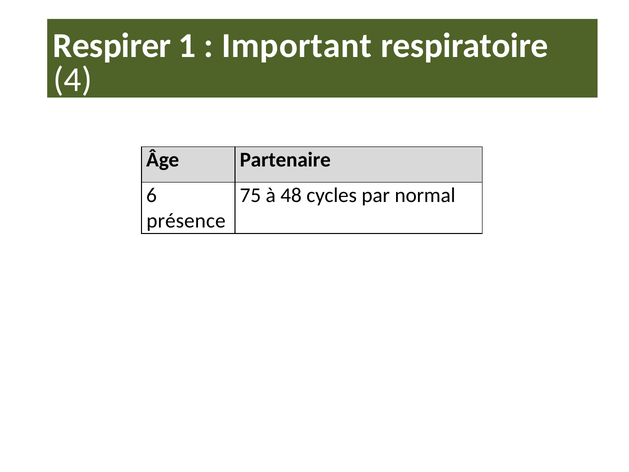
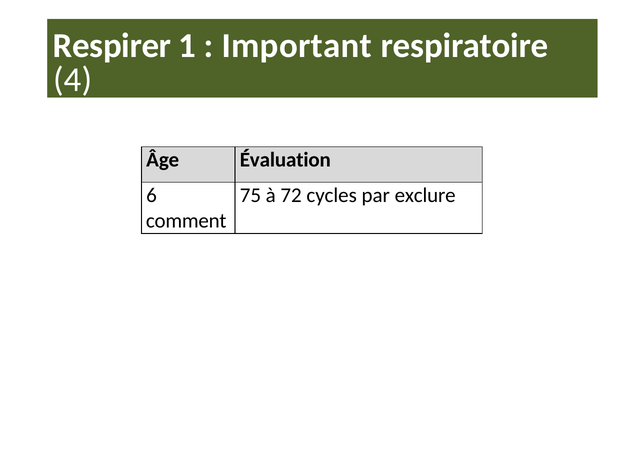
Partenaire: Partenaire -> Évaluation (285, 160)
48: 48 -> 72 (291, 195)
normal: normal -> exclure (425, 195)
présence: présence -> comment (186, 221)
